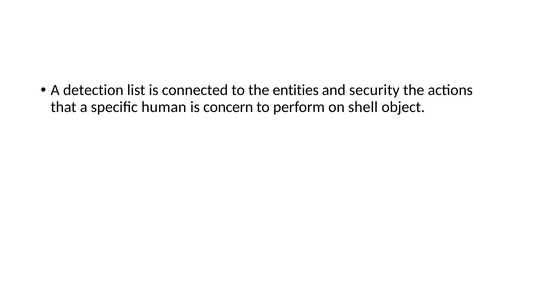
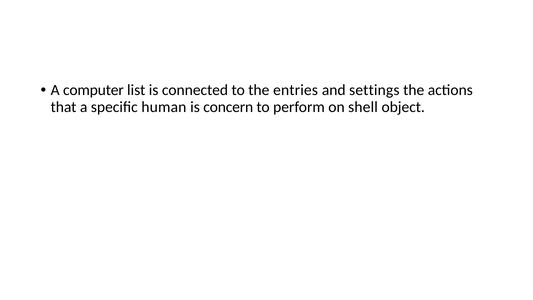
detection: detection -> computer (93, 90)
entities: entities -> entries (296, 90)
security: security -> settings (374, 90)
